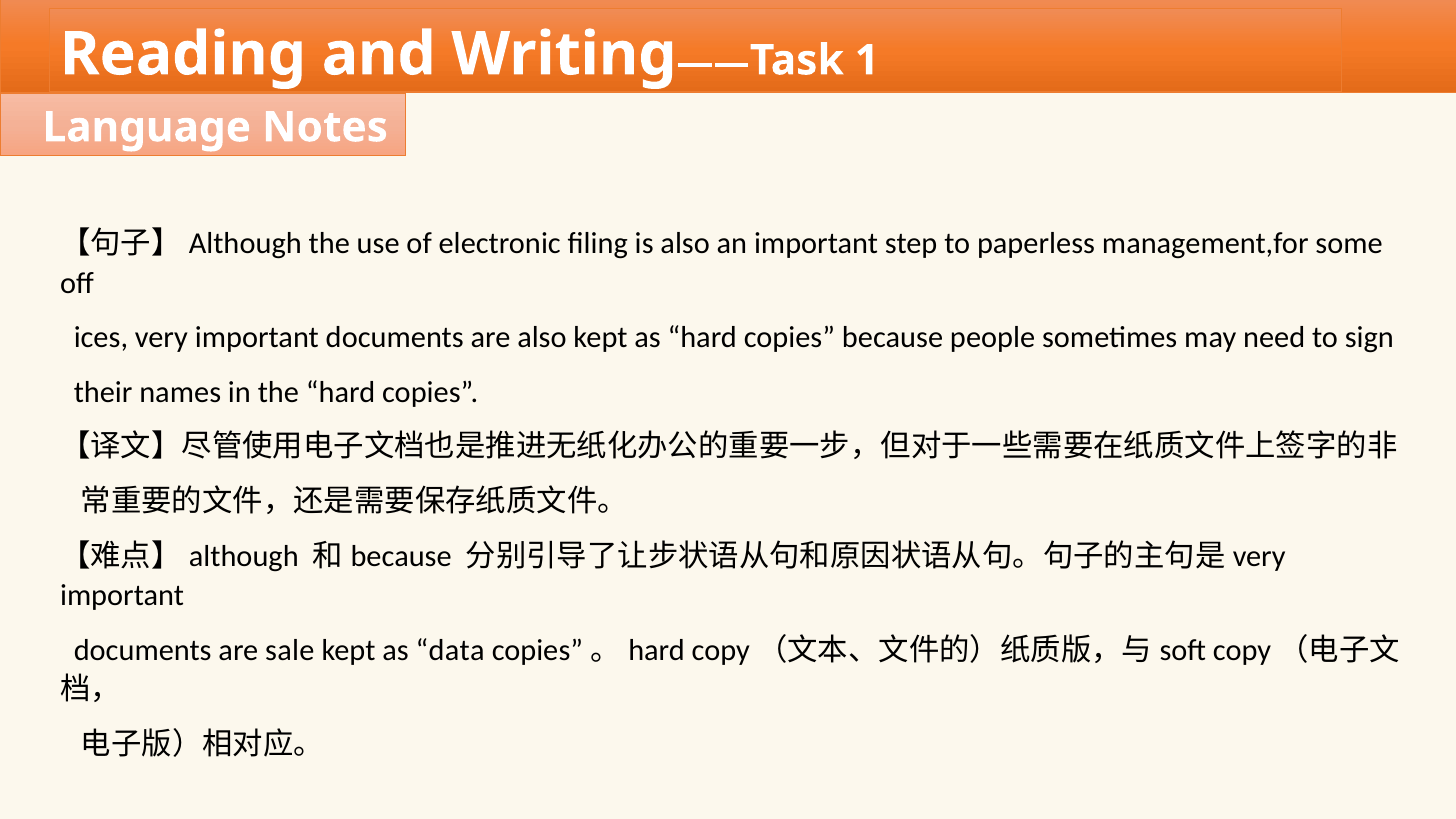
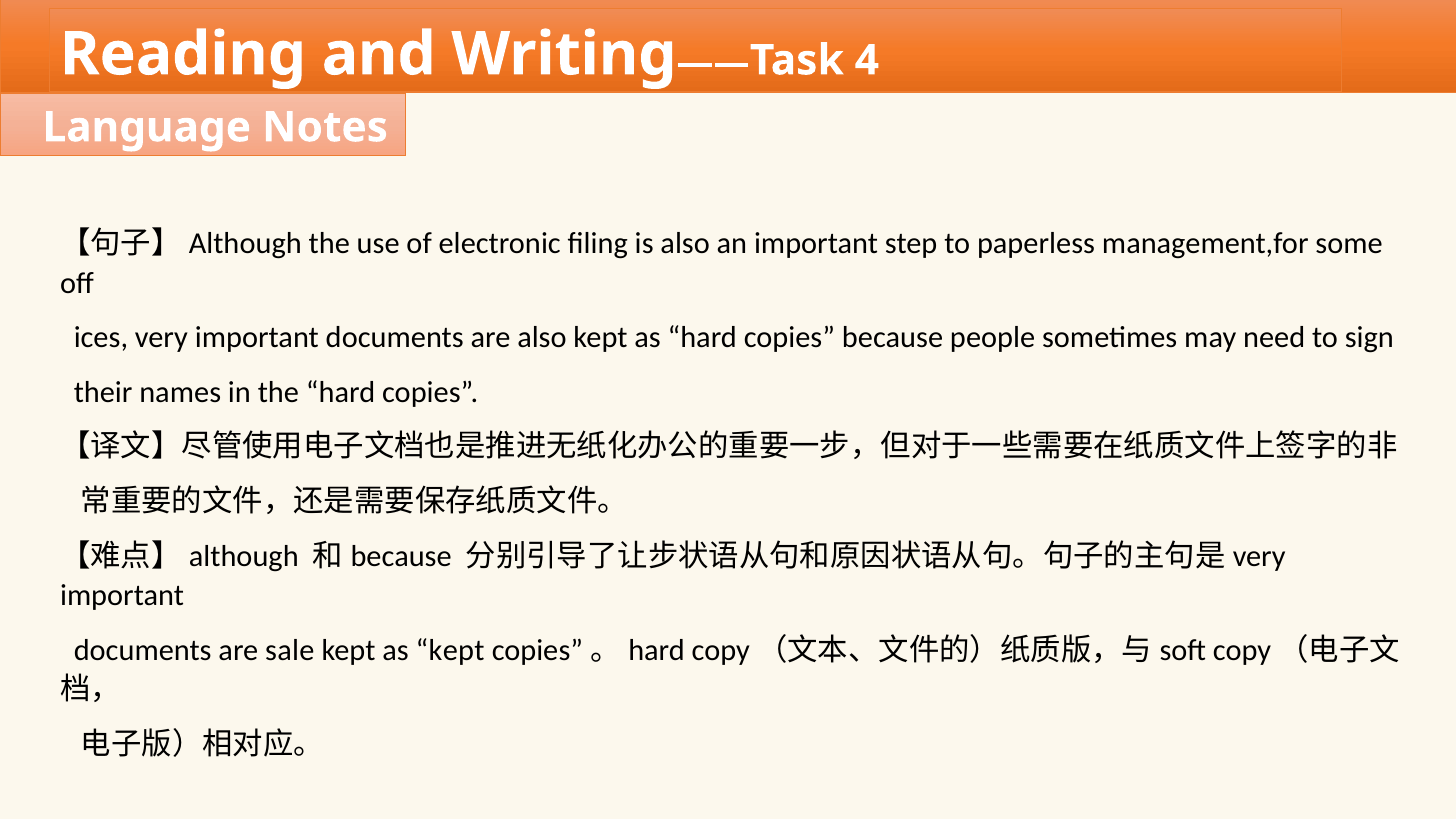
1: 1 -> 4 (867, 60)
as data: data -> kept (450, 650)
